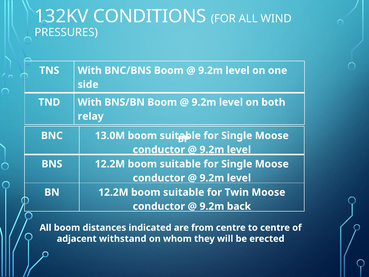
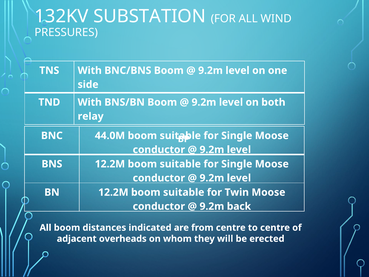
CONDITIONS: CONDITIONS -> SUBSTATION (150, 16)
13.0M: 13.0M -> 44.0M (110, 136)
withstand: withstand -> overheads (123, 239)
